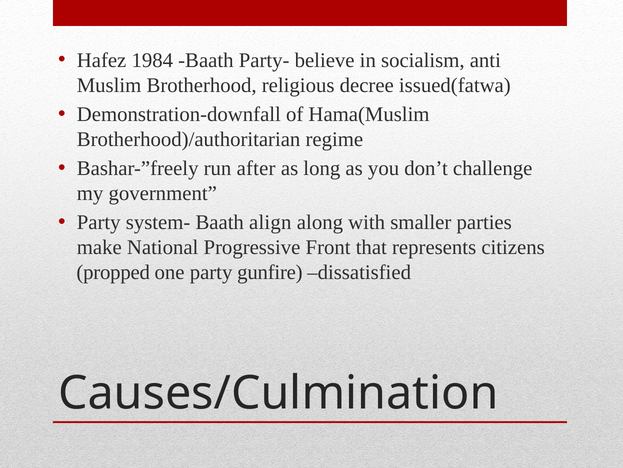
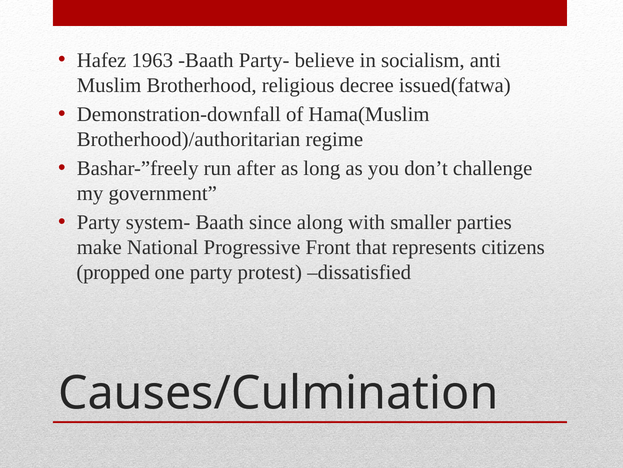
1984: 1984 -> 1963 (152, 60)
align: align -> since (270, 222)
gunfire: gunfire -> protest (270, 272)
